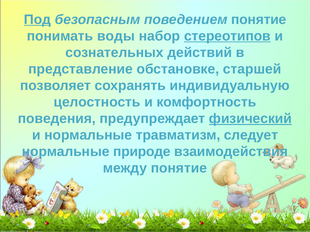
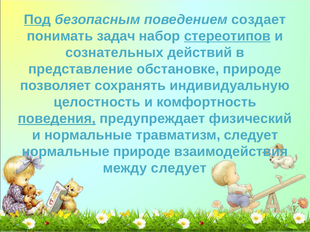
поведением понятие: понятие -> создает (259, 20)
воды: воды -> задач (116, 36)
обстановке старшей: старшей -> природе (252, 69)
поведения underline: none -> present (57, 119)
физический underline: present -> none (250, 119)
между понятие: понятие -> следует (179, 168)
